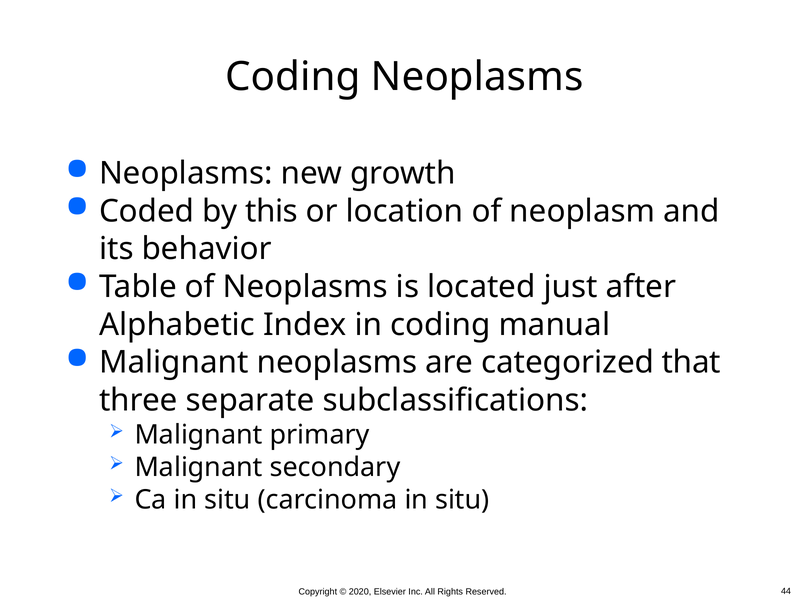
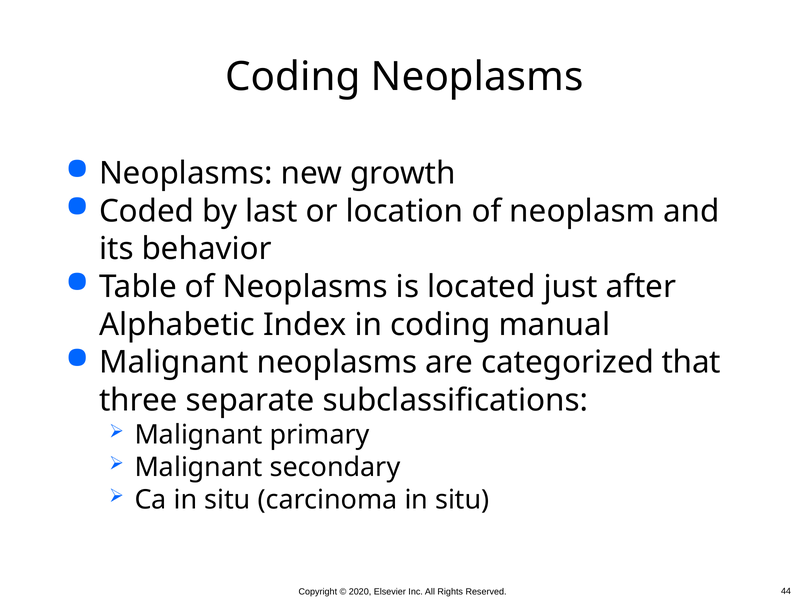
this: this -> last (271, 211)
